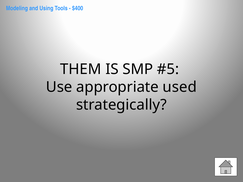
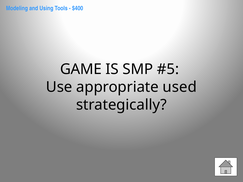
THEM: THEM -> GAME (81, 69)
